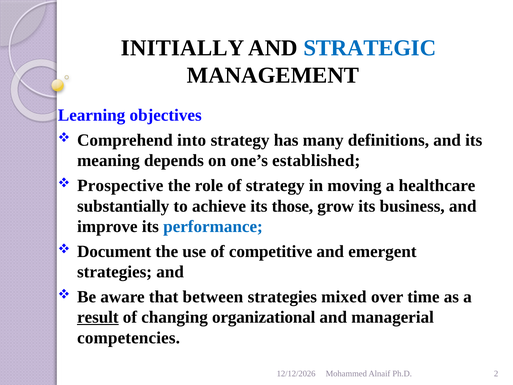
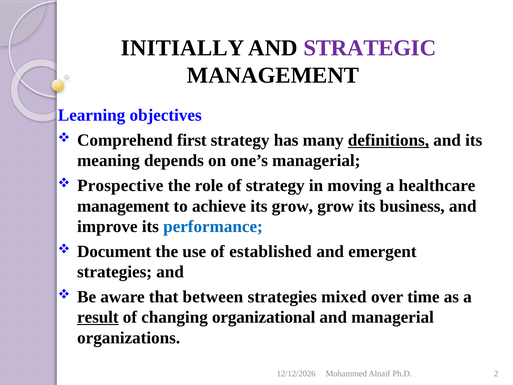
STRATEGIC colour: blue -> purple (370, 48)
into: into -> first (192, 140)
definitions underline: none -> present (388, 140)
one’s established: established -> managerial (316, 161)
substantially: substantially -> management (123, 206)
its those: those -> grow (292, 206)
competitive: competitive -> established (270, 251)
competencies: competencies -> organizations (129, 338)
